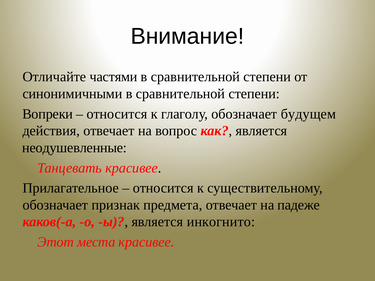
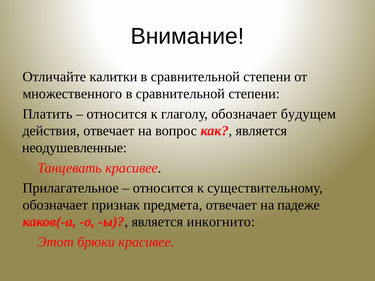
частями: частями -> калитки (114, 77)
синонимичными: синонимичными -> множественного (72, 94)
Вопреки: Вопреки -> Платить (48, 114)
места: места -> брюки (96, 242)
